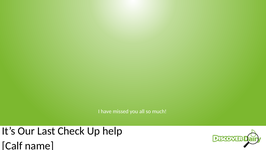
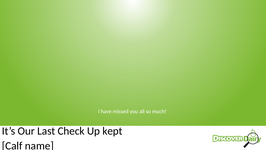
help: help -> kept (112, 131)
